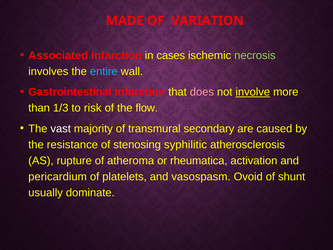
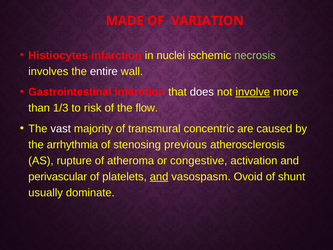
Associated: Associated -> Histiocytes (58, 55)
cases: cases -> nuclei (171, 55)
entire colour: light blue -> white (104, 71)
does colour: pink -> white (202, 92)
secondary: secondary -> concentric (209, 129)
resistance: resistance -> arrhythmia (72, 145)
syphilitic: syphilitic -> previous (186, 145)
rheumatica: rheumatica -> congestive (199, 160)
pericardium: pericardium -> perivascular (58, 176)
and underline: none -> present (159, 176)
